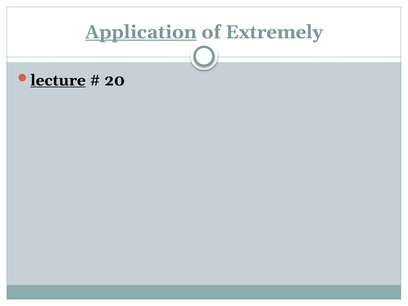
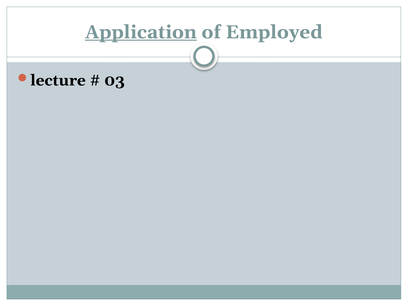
Extremely: Extremely -> Employed (274, 32)
lecture underline: present -> none (58, 80)
20: 20 -> 03 (115, 80)
